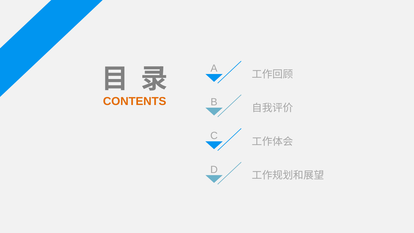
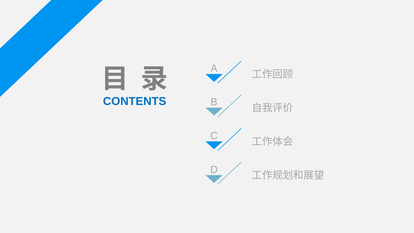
CONTENTS colour: orange -> blue (135, 101)
